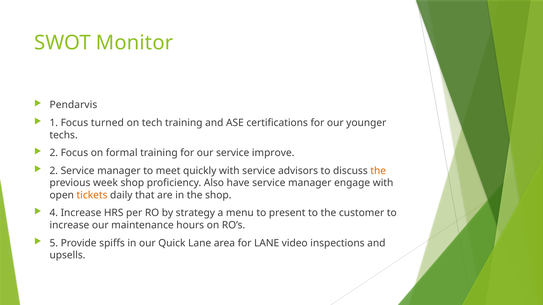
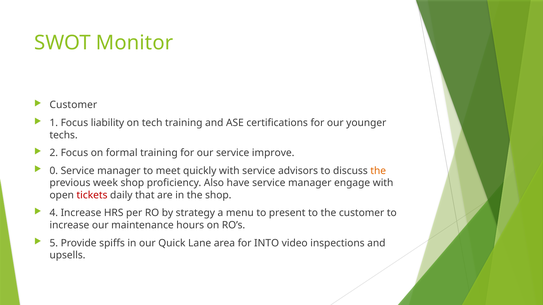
Pendarvis: Pendarvis -> Customer (73, 105)
turned: turned -> liability (107, 123)
2: 2 -> 0 (54, 171)
tickets colour: orange -> red (92, 195)
for LANE: LANE -> INTO (267, 243)
